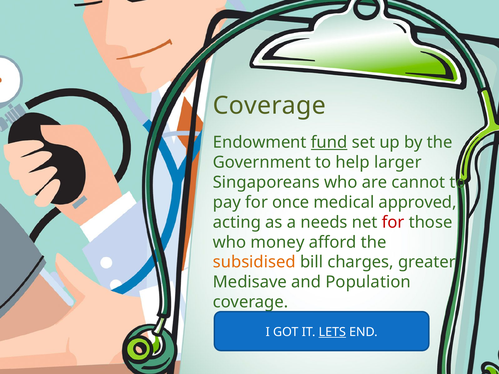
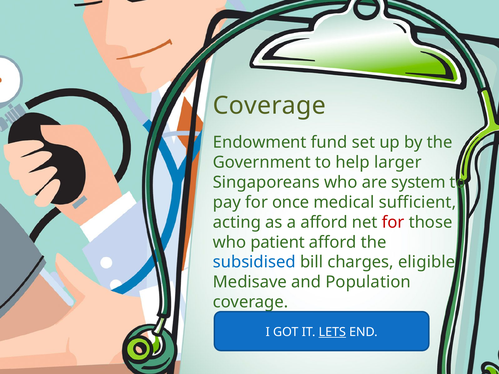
fund underline: present -> none (329, 143)
cannot: cannot -> system (418, 182)
approved: approved -> sufficient (417, 202)
a needs: needs -> afford (324, 222)
money: money -> patient (278, 242)
subsidised colour: orange -> blue (254, 262)
greater: greater -> eligible (427, 262)
